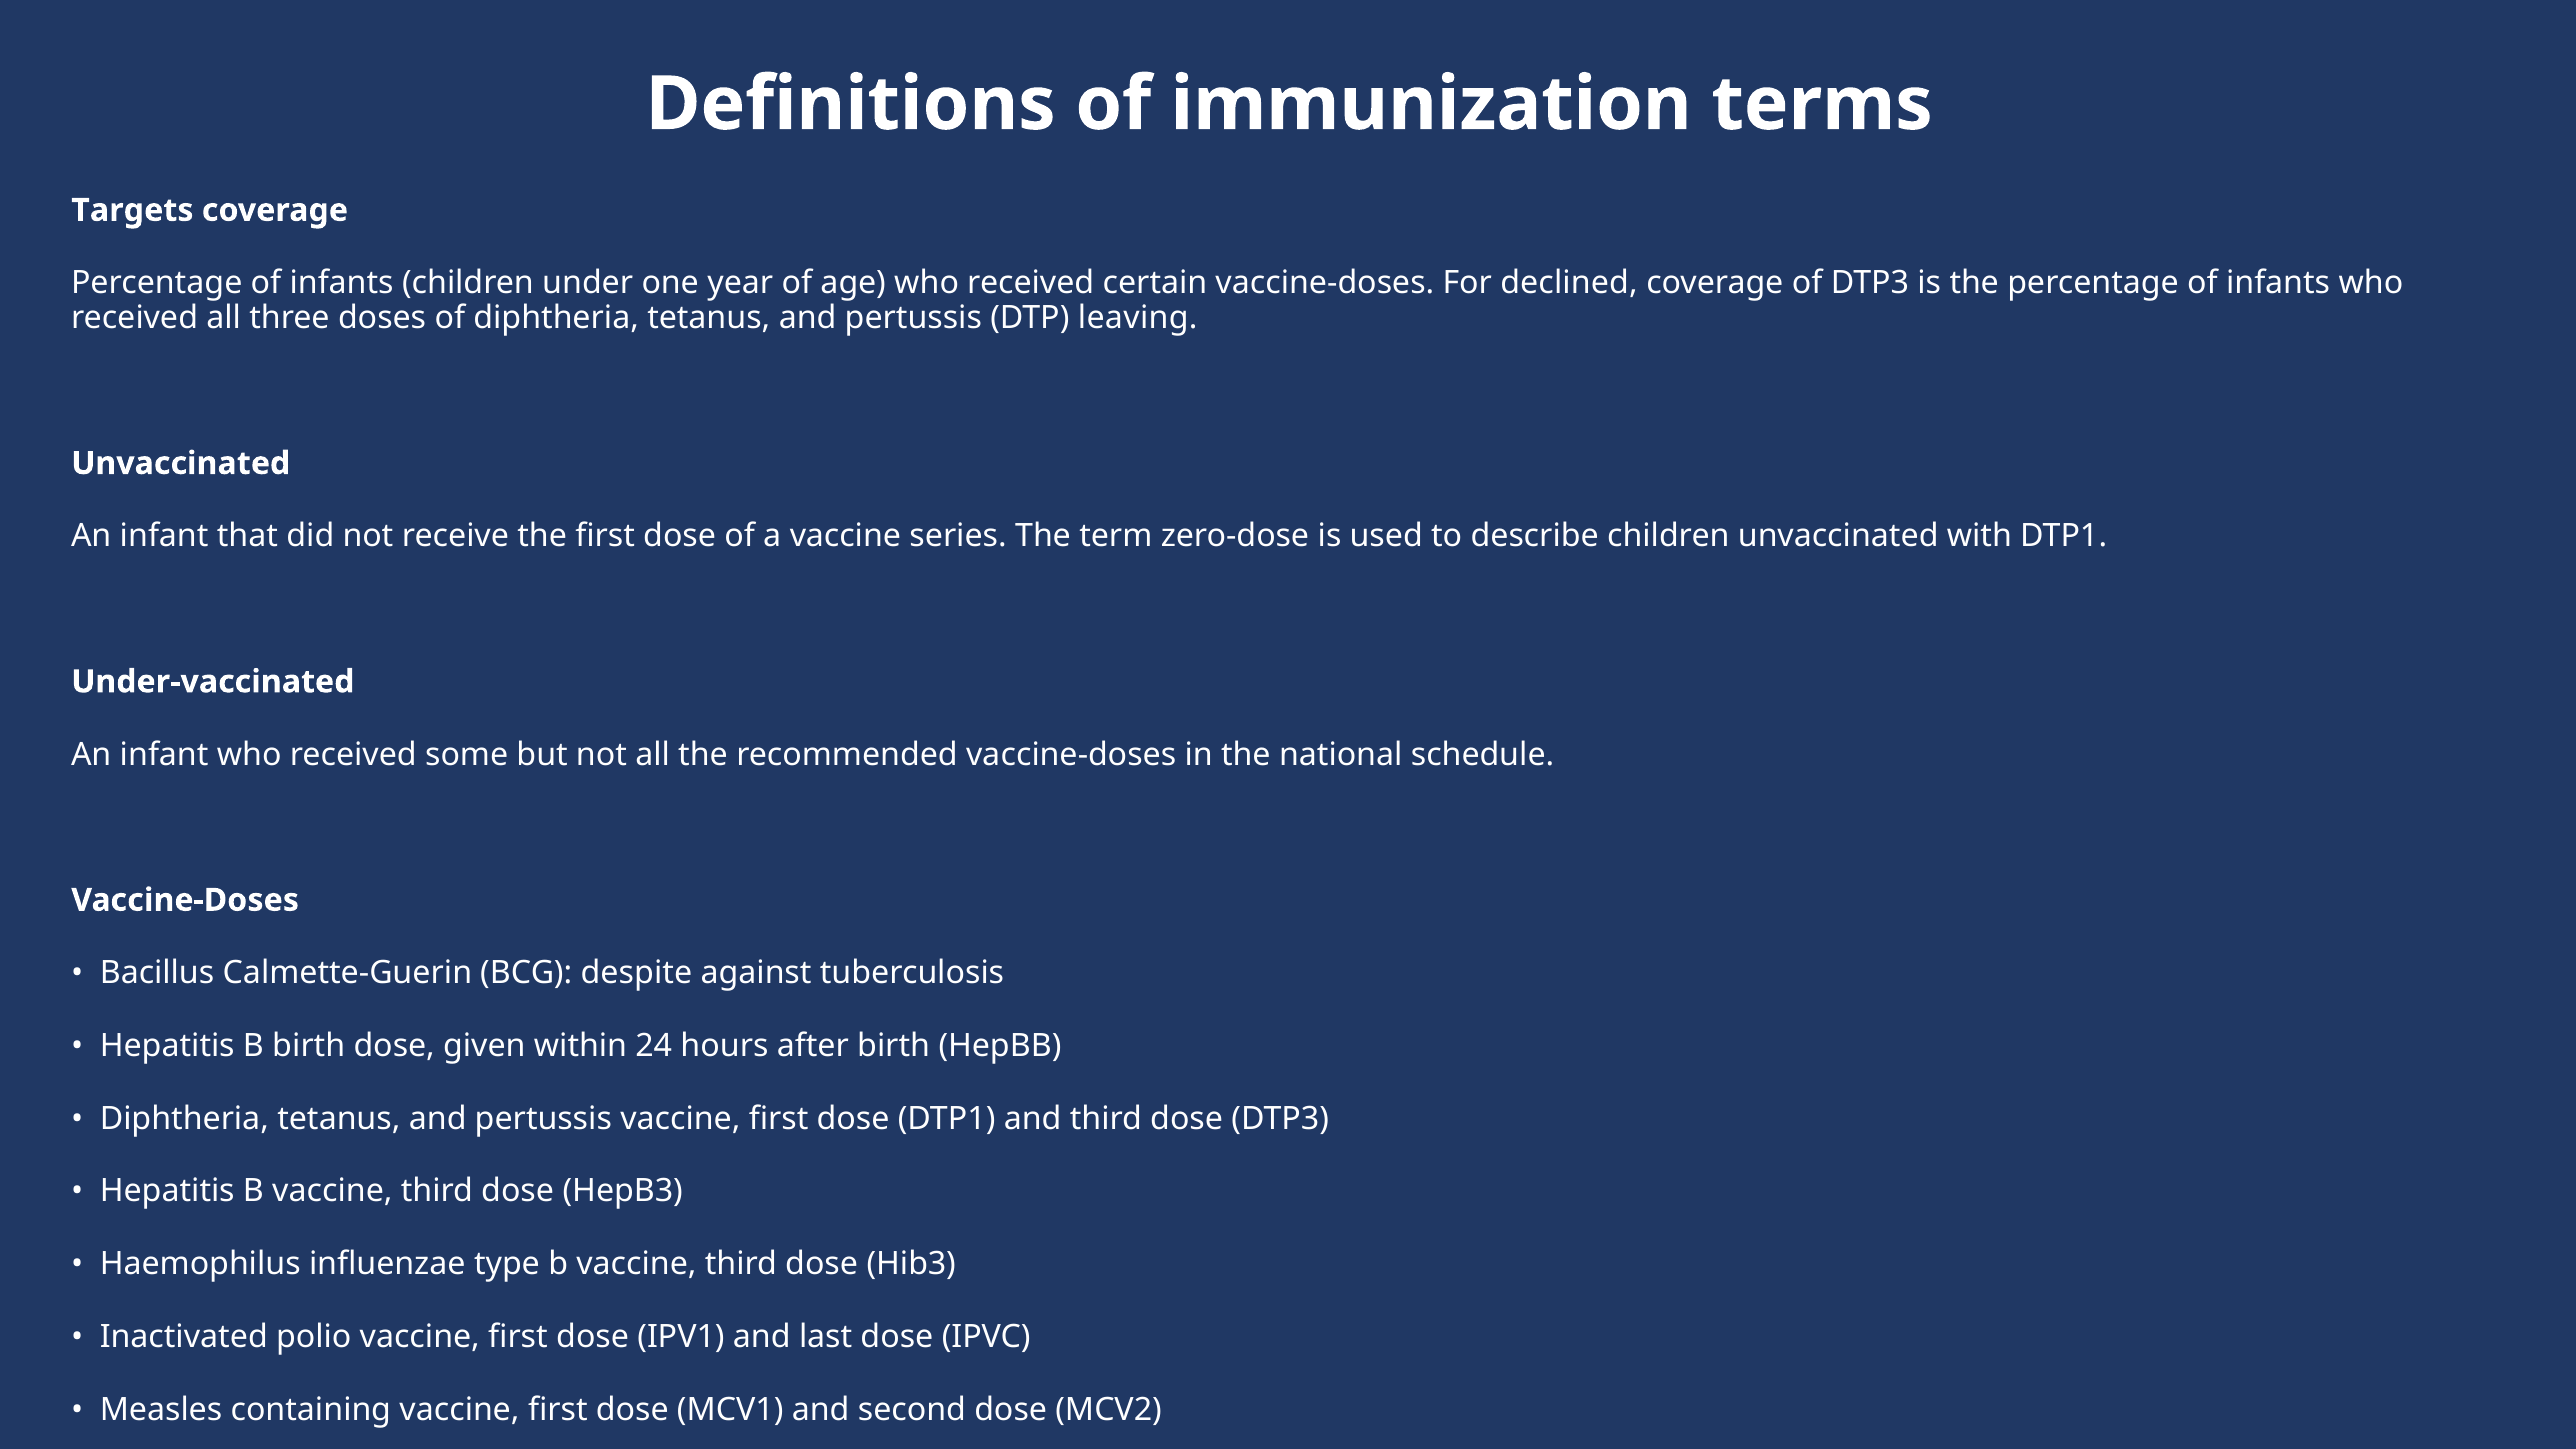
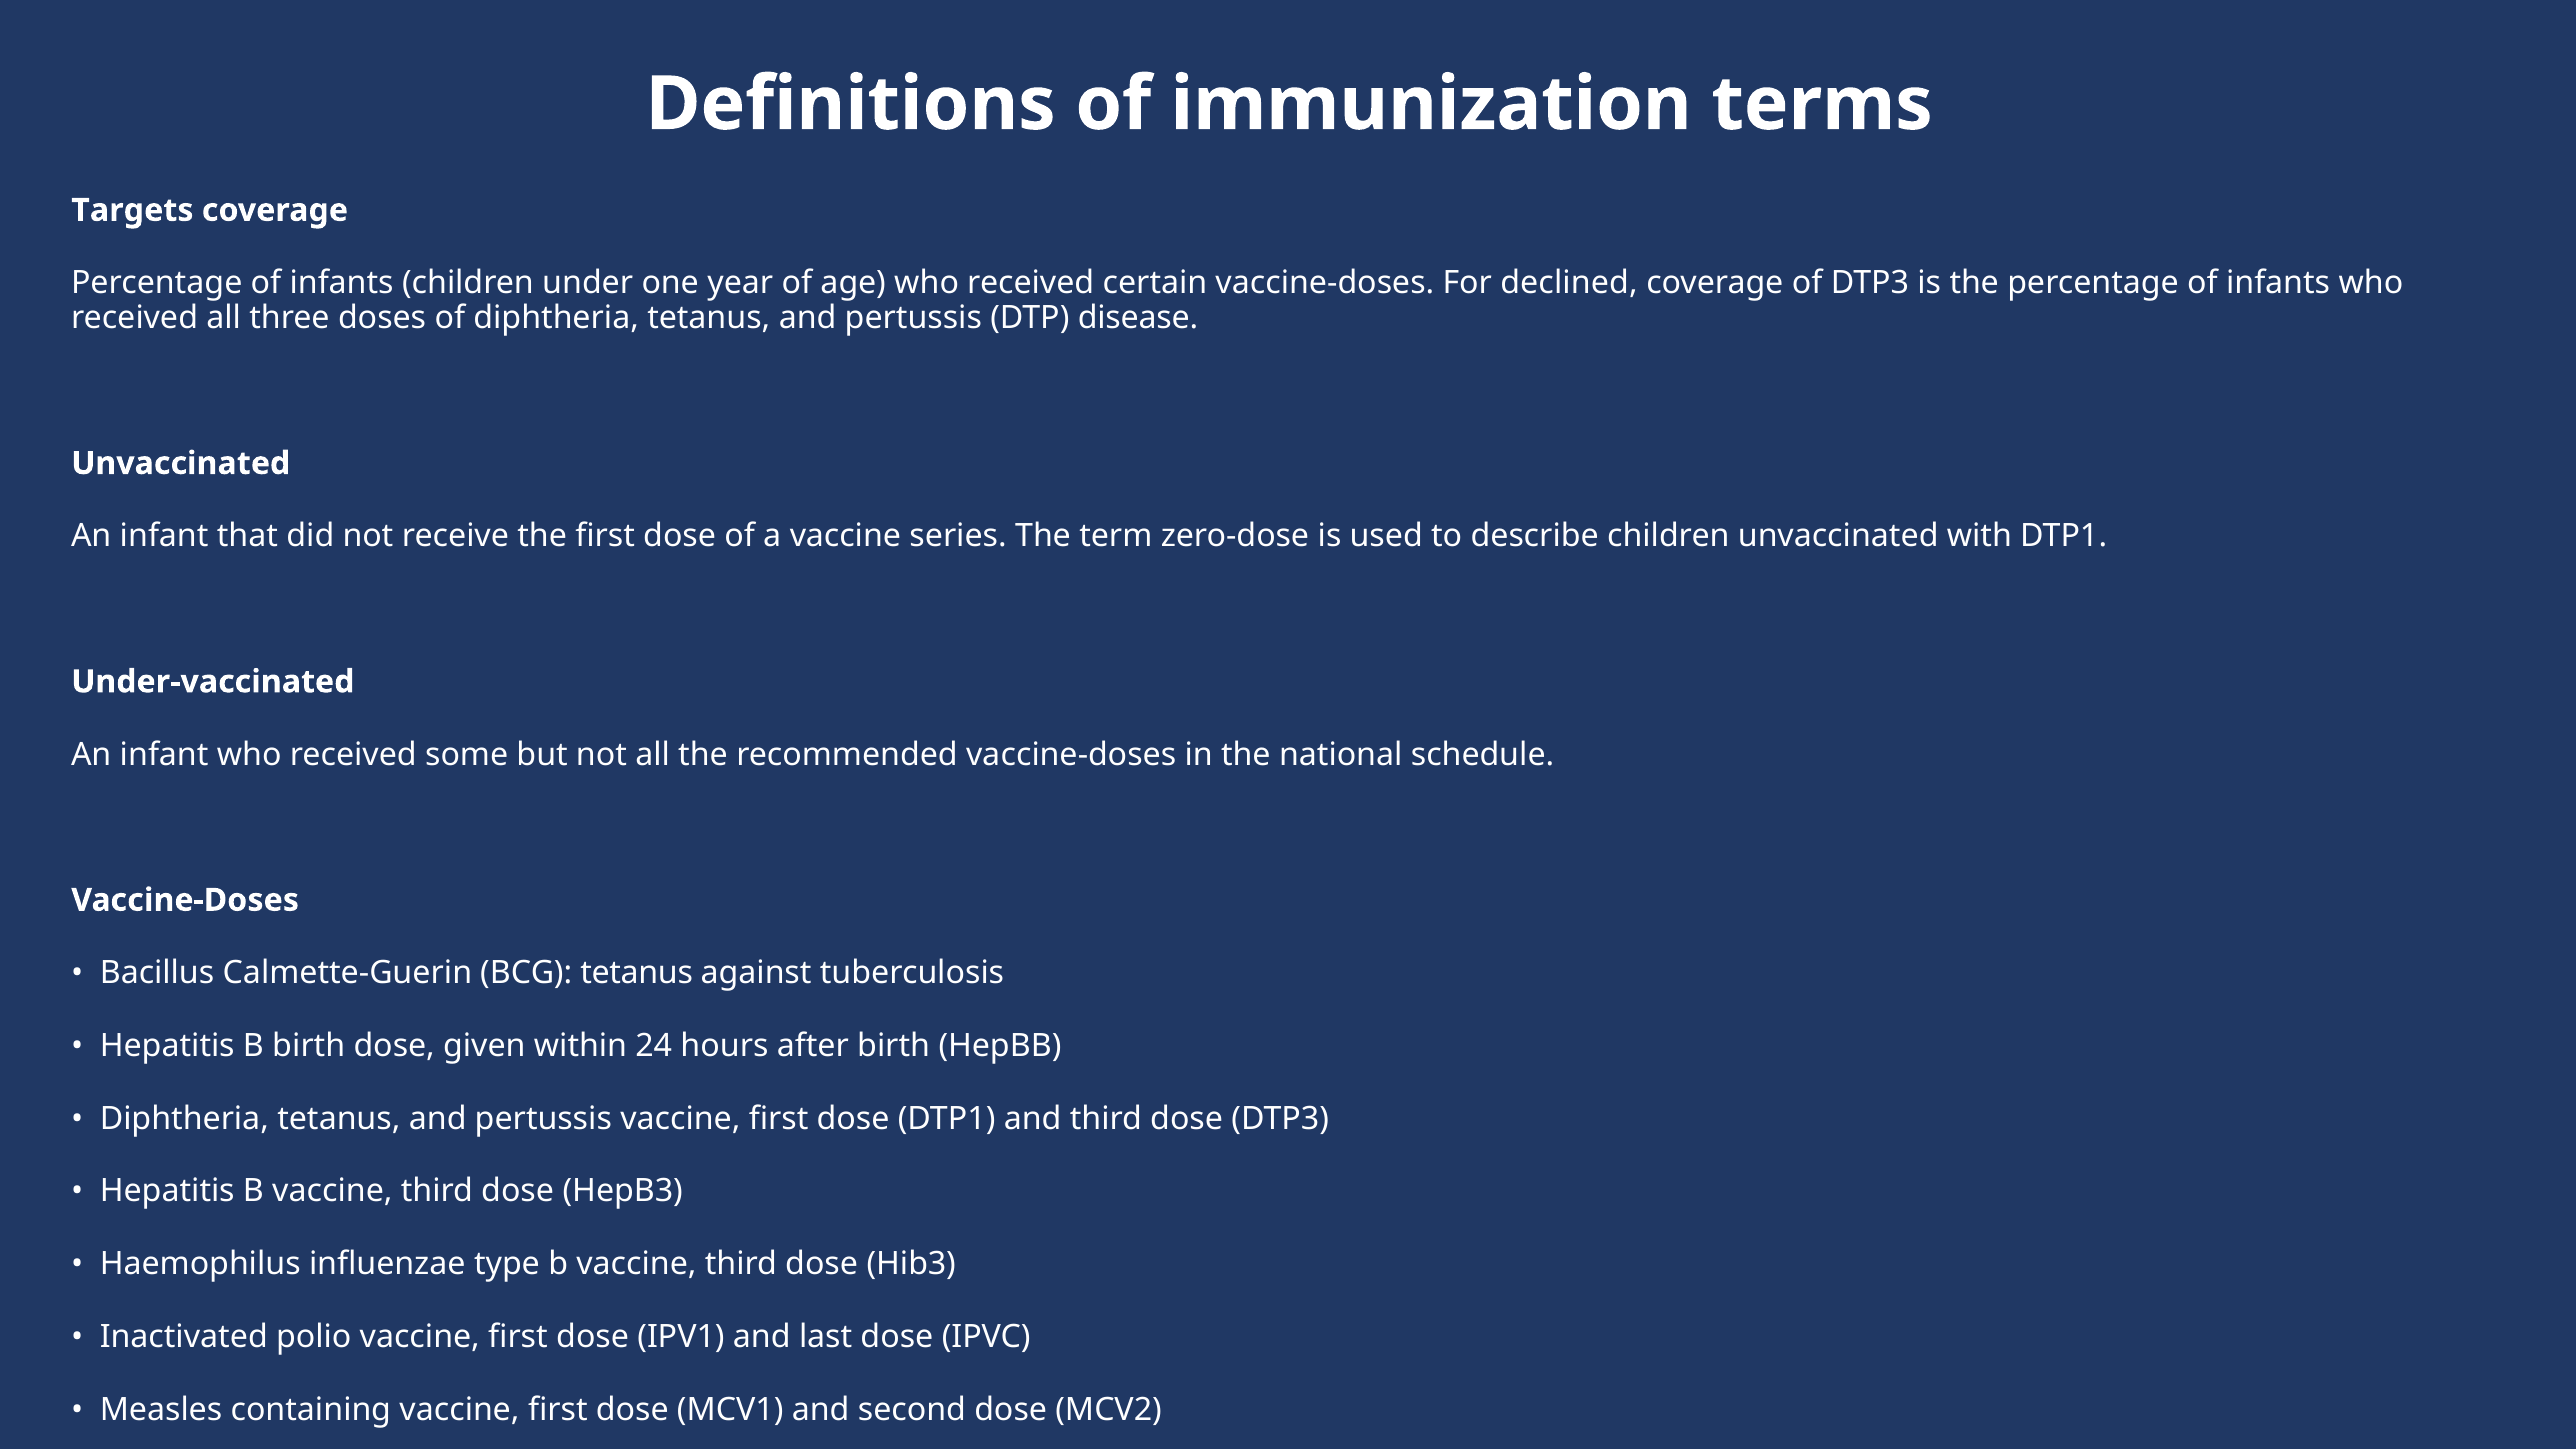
leaving: leaving -> disease (1138, 318)
BCG despite: despite -> tetanus (637, 973)
